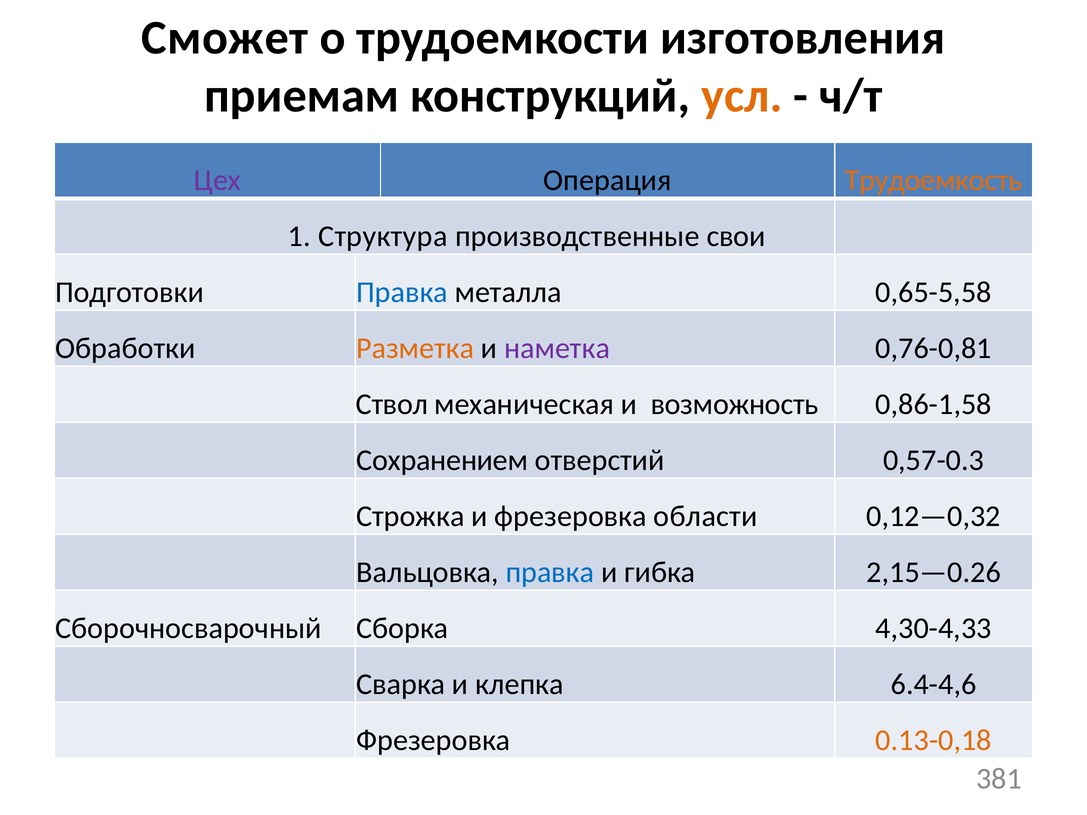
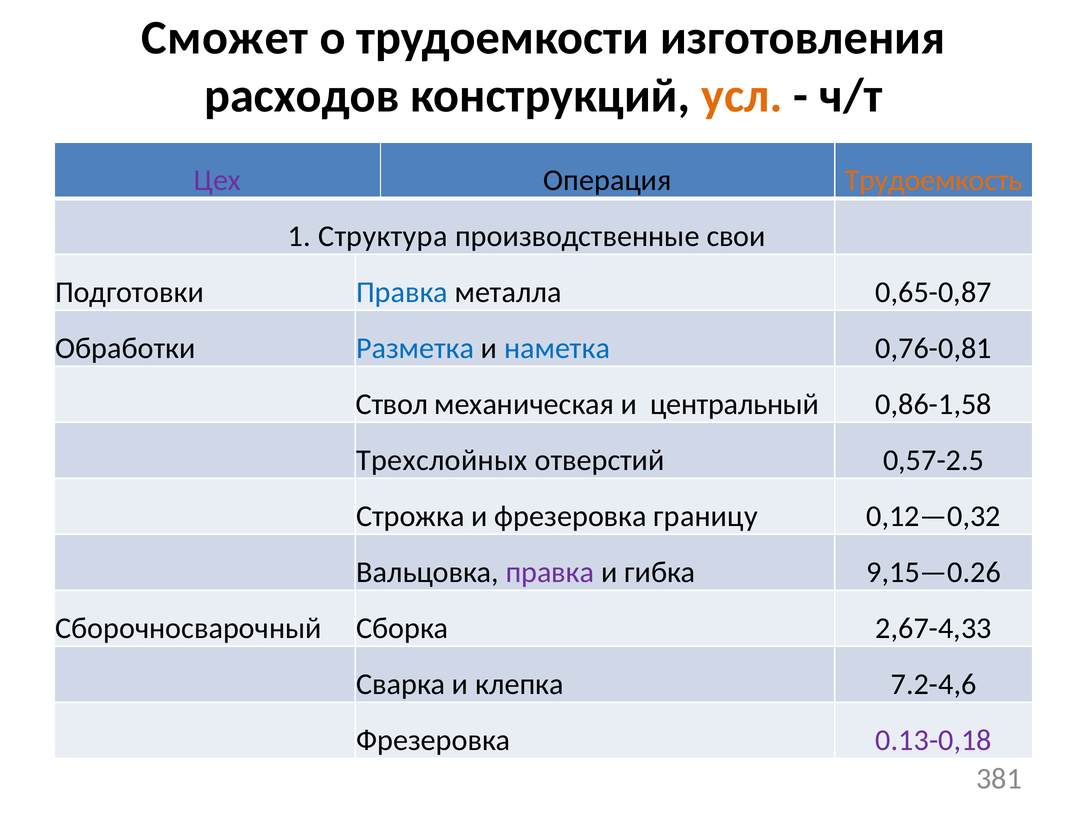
приемам: приемам -> расходов (302, 96)
0,65-5,58: 0,65-5,58 -> 0,65-0,87 (934, 292)
Разметка colour: orange -> blue (415, 348)
наметка colour: purple -> blue (557, 348)
возможность: возможность -> центральный (735, 404)
Сохранением: Сохранением -> Трехслойных (442, 460)
0,57-0.3: 0,57-0.3 -> 0,57-2.5 (934, 460)
области: области -> границу (706, 516)
правка colour: blue -> purple (550, 572)
2,15—0.26: 2,15—0.26 -> 9,15—0.26 (934, 572)
4,30-4,33: 4,30-4,33 -> 2,67-4,33 (934, 628)
6.4-4,6: 6.4-4,6 -> 7.2-4,6 (934, 684)
0.13-0,18 colour: orange -> purple (934, 740)
